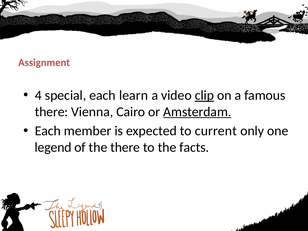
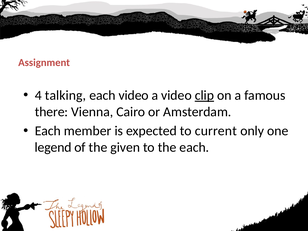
special: special -> talking (66, 95)
each learn: learn -> video (134, 95)
Amsterdam underline: present -> none (197, 112)
the there: there -> given (125, 147)
the facts: facts -> each (194, 147)
